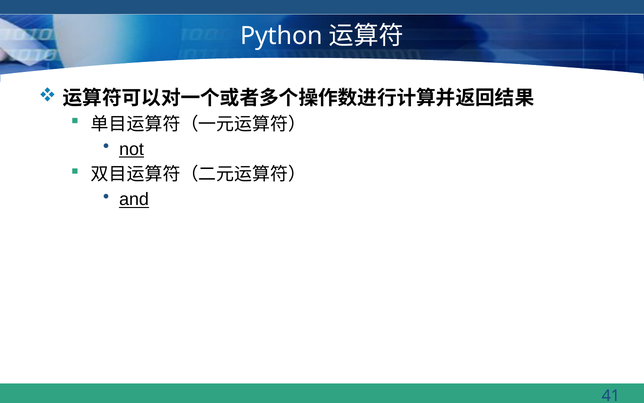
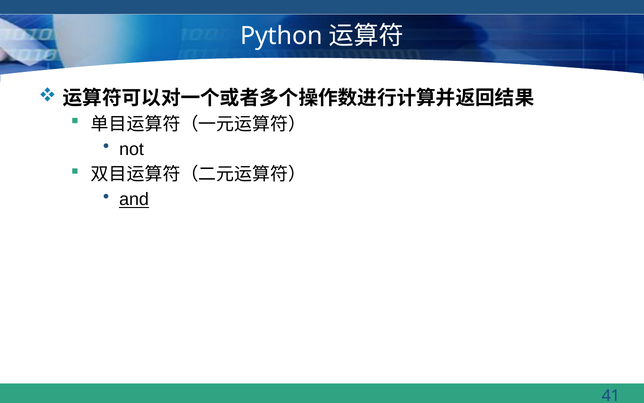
not underline: present -> none (132, 149)
